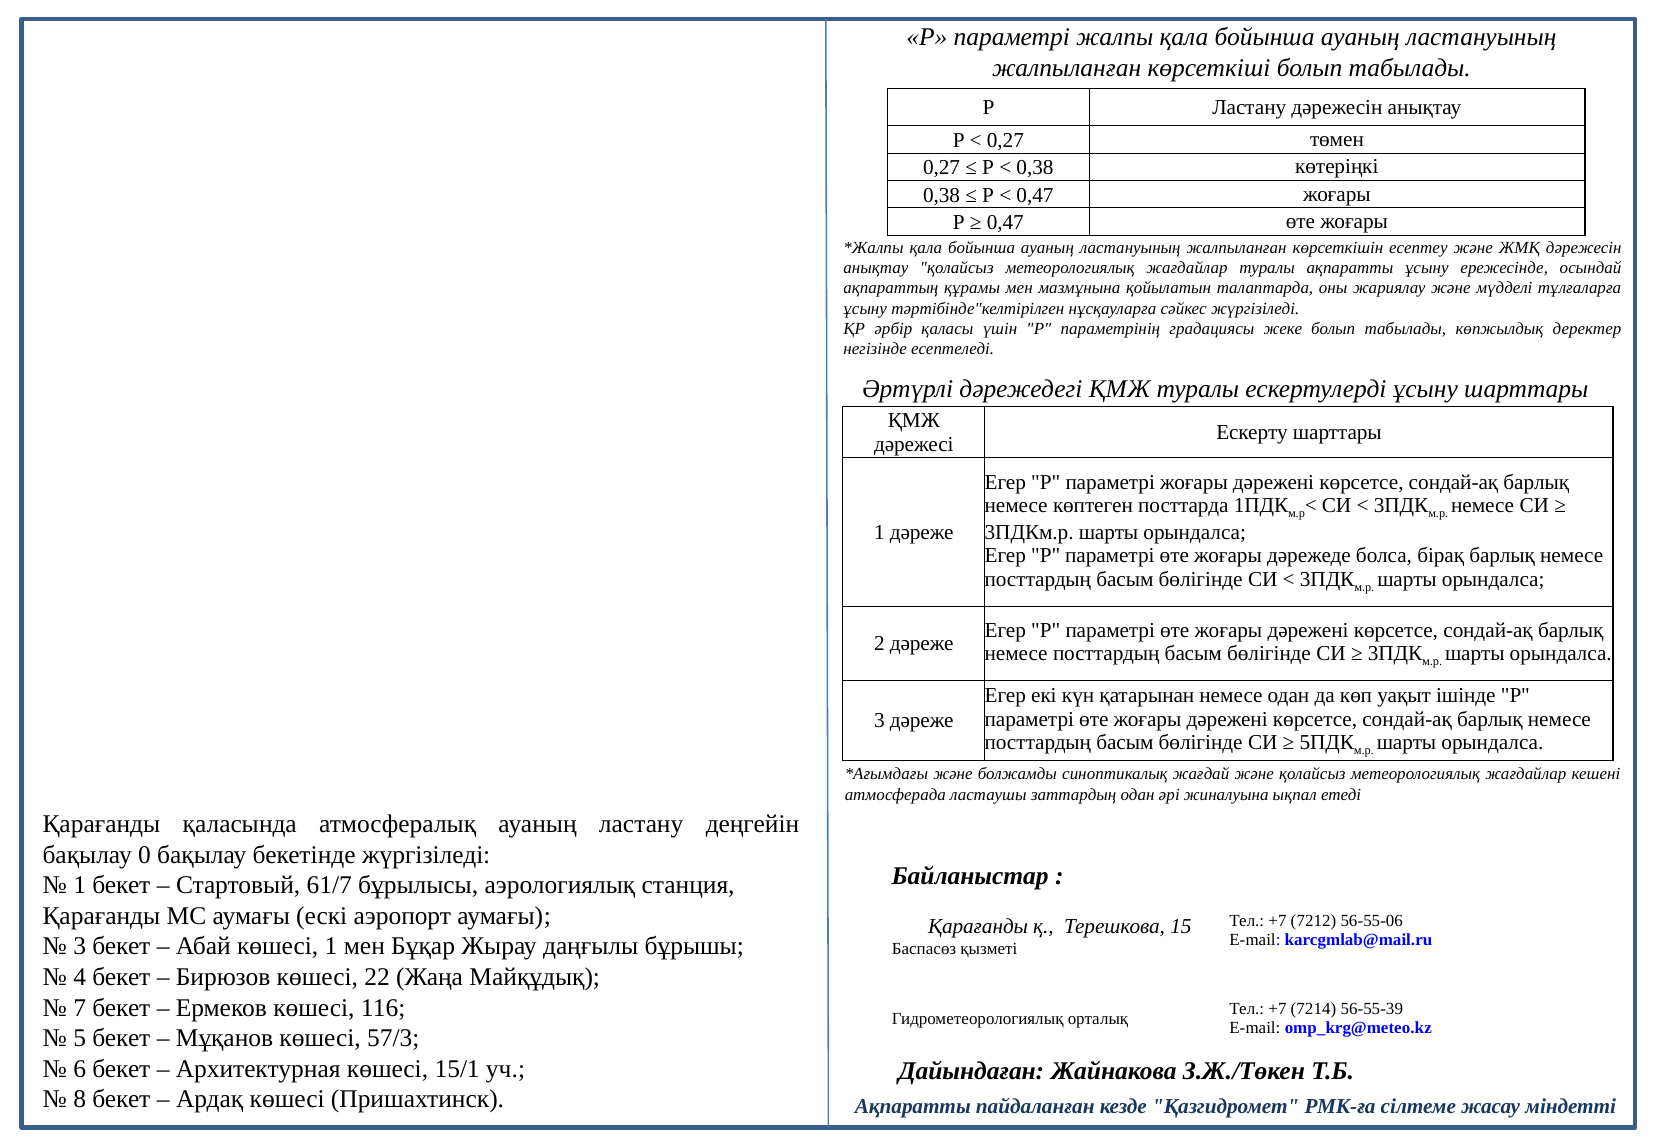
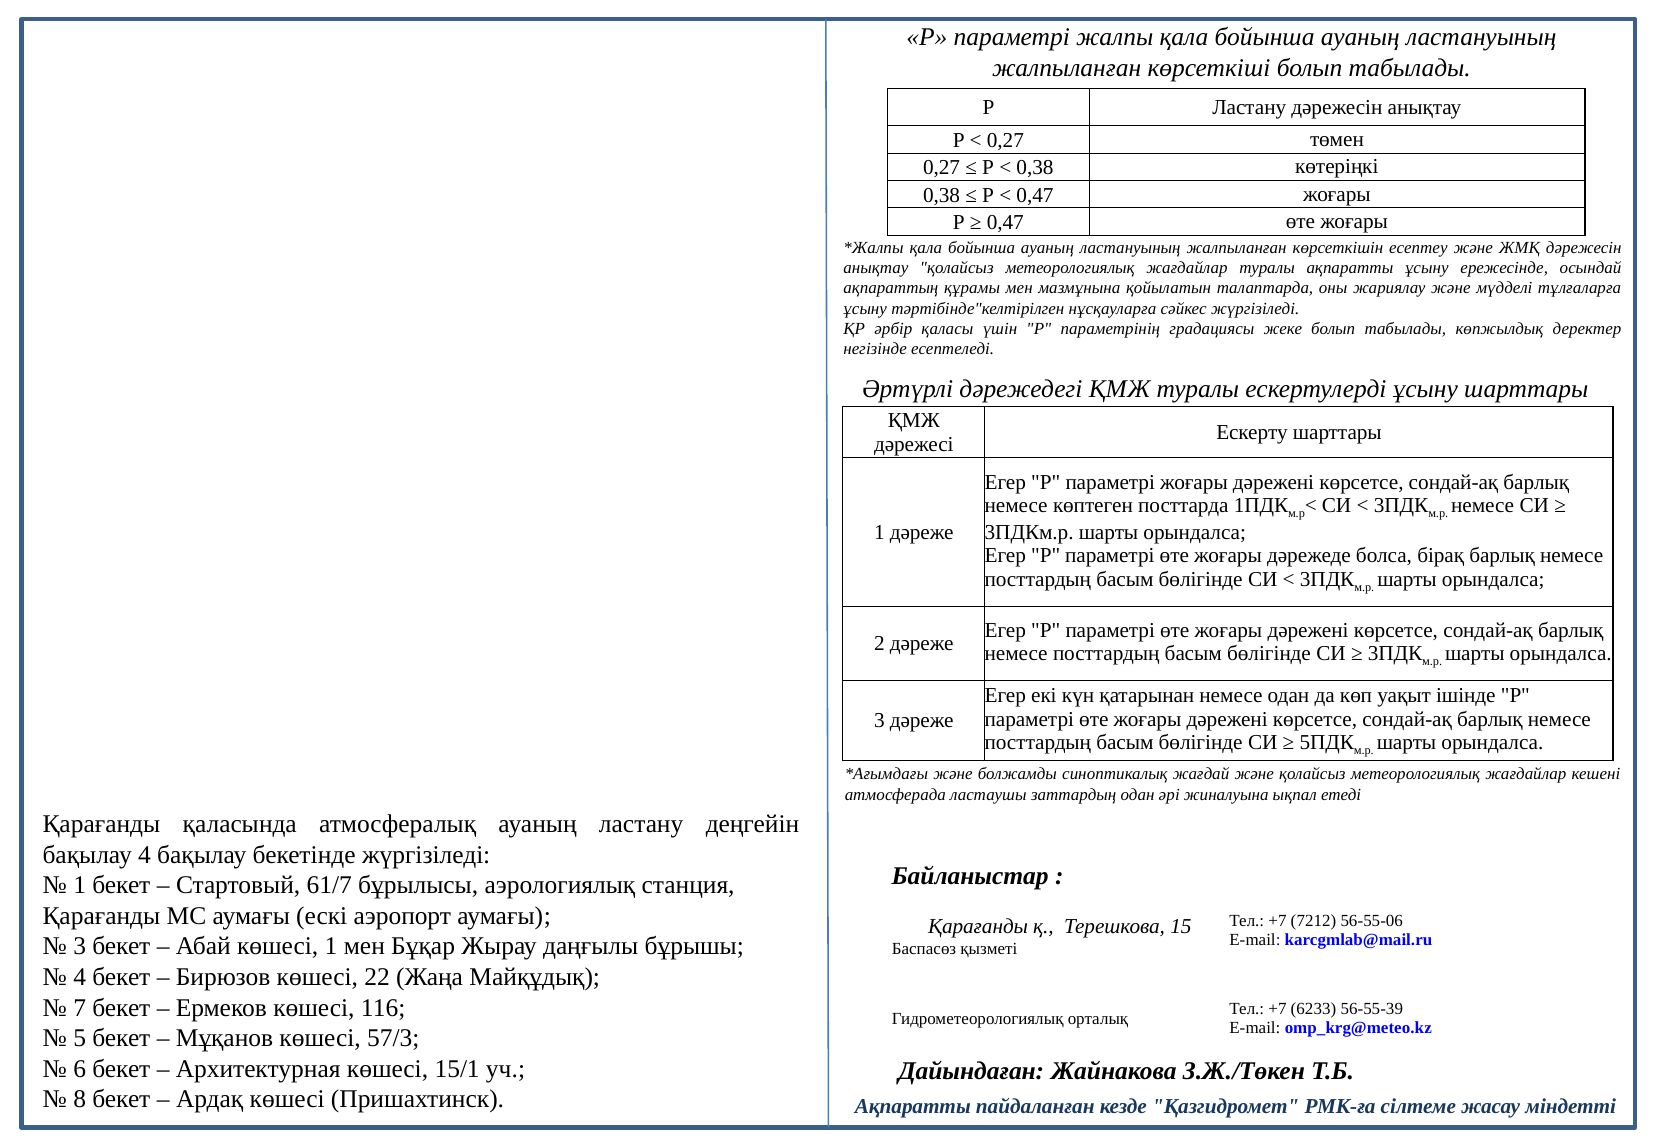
бақылау 0: 0 -> 4 (145, 855)
7214: 7214 -> 6233 (1314, 1009)
